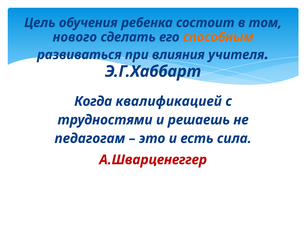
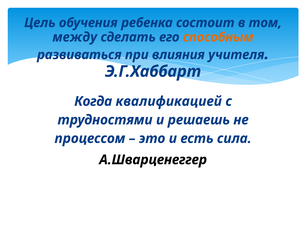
нового: нового -> между (75, 37)
педагогам: педагогам -> процессом (90, 138)
А.Шварценеггер colour: red -> black (153, 159)
